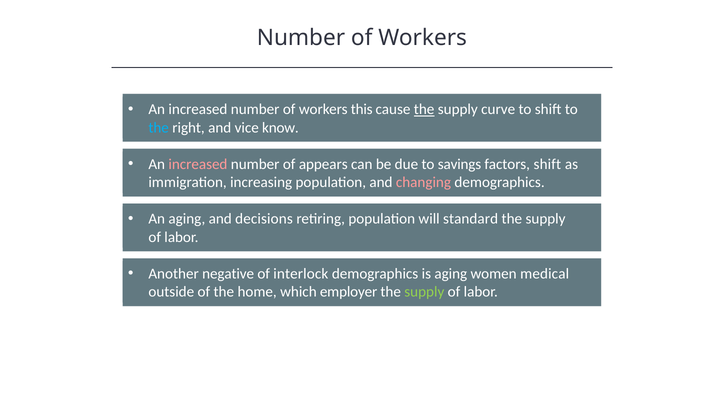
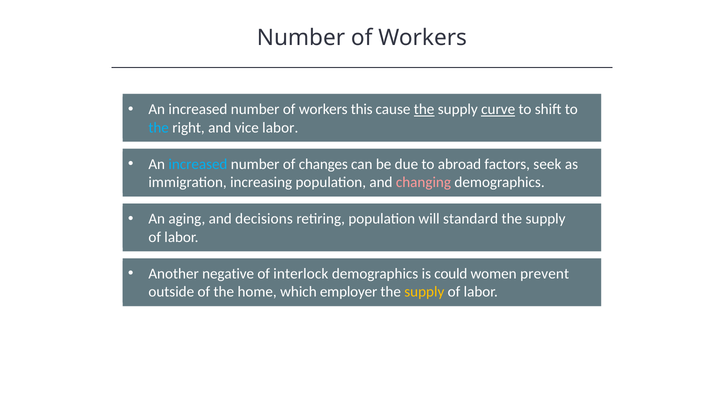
curve underline: none -> present (498, 110)
vice know: know -> labor (280, 128)
increased colour: pink -> light blue (198, 164)
appears: appears -> changes (323, 164)
savings: savings -> abroad (459, 164)
factors shift: shift -> seek (547, 164)
is aging: aging -> could (451, 274)
medical: medical -> prevent (545, 274)
supply colour: light green -> yellow (424, 292)
